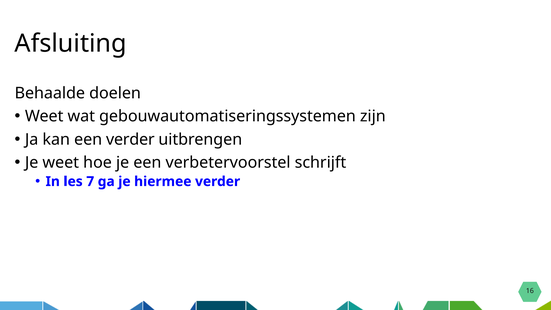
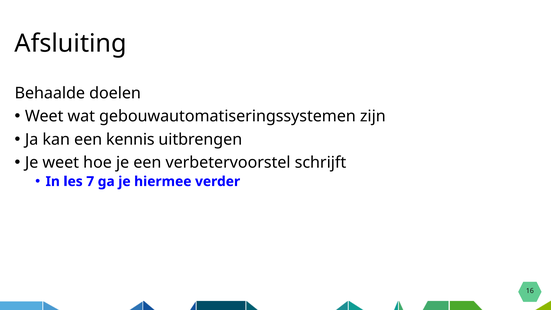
een verder: verder -> kennis (130, 139)
